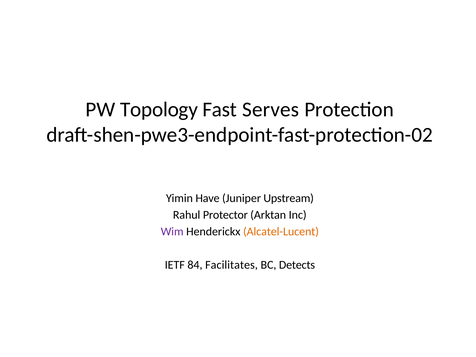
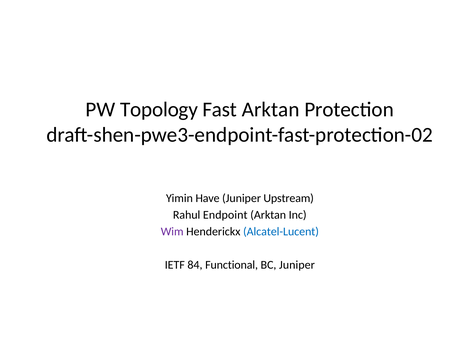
Fast Serves: Serves -> Arktan (271, 109)
Protector: Protector -> Endpoint (225, 215)
Alcatel-Lucent colour: orange -> blue (281, 232)
Facilitates: Facilitates -> Functional (232, 265)
BC Detects: Detects -> Juniper (297, 265)
